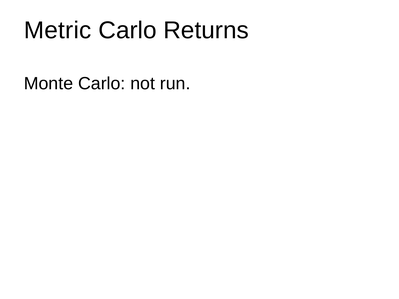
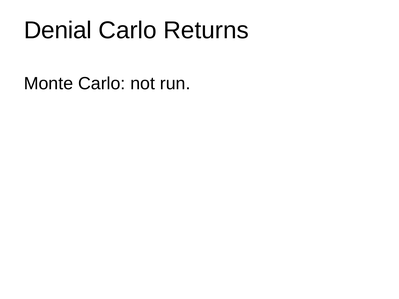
Metric: Metric -> Denial (58, 30)
